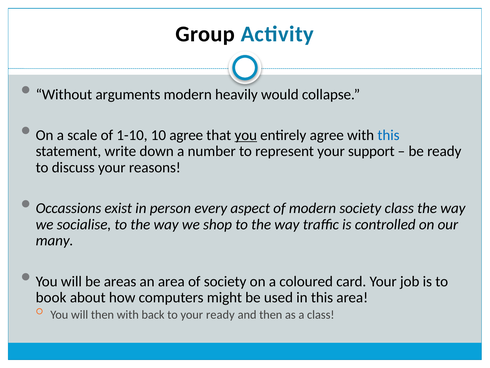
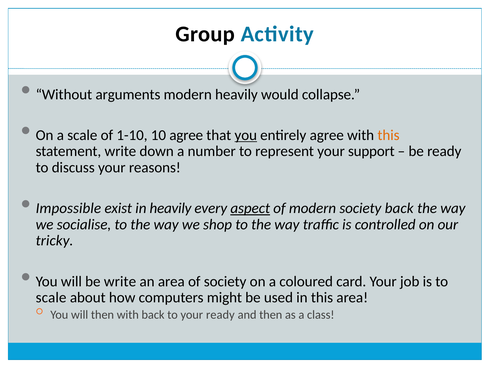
this colour: blue -> orange (389, 135)
Occassions: Occassions -> Impossible (68, 208)
in person: person -> heavily (170, 208)
aspect underline: none -> present (250, 208)
society class: class -> back (399, 208)
many: many -> tricky (55, 240)
be areas: areas -> write (120, 281)
book: book -> scale (51, 297)
